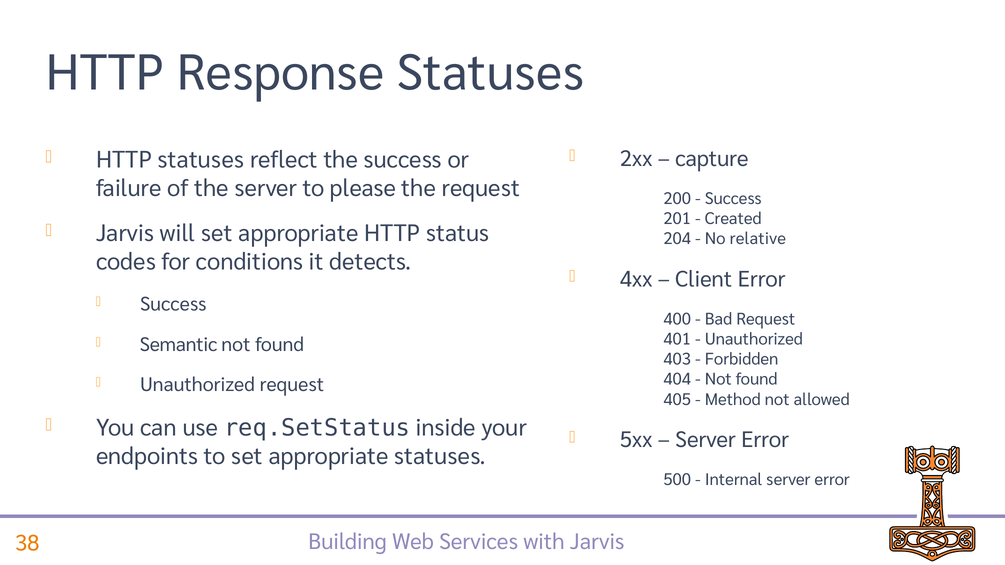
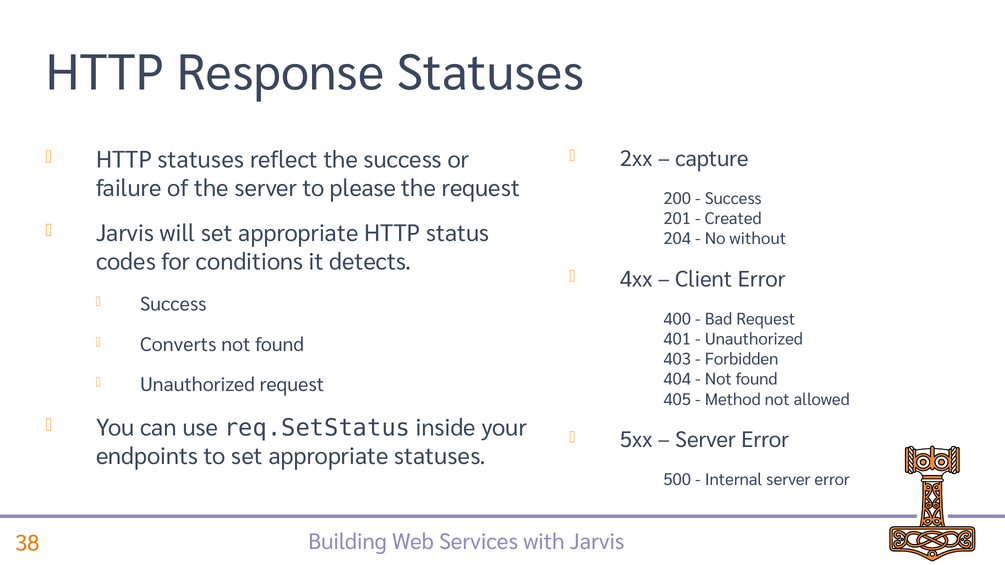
relative: relative -> without (758, 239)
Semantic: Semantic -> Converts (178, 345)
